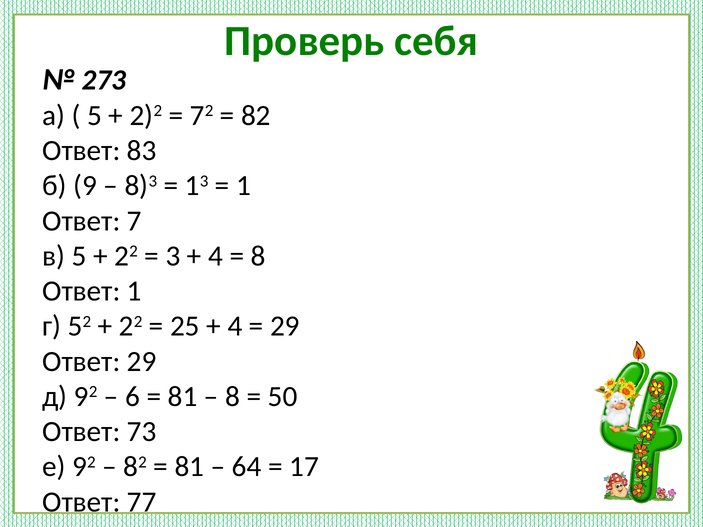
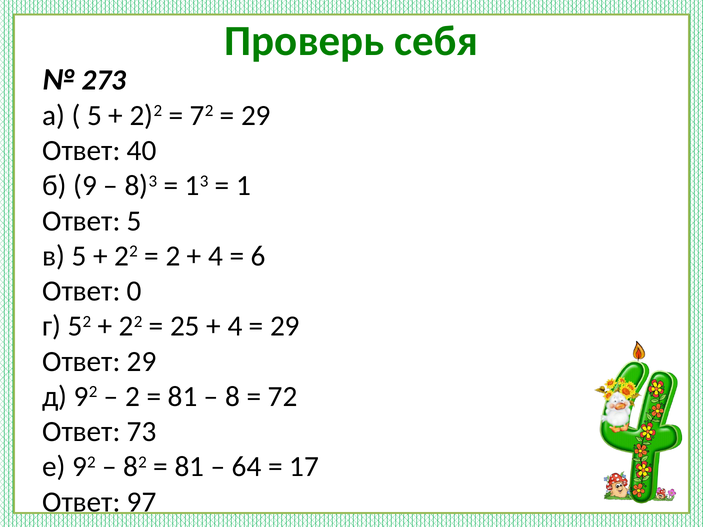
82: 82 -> 29 (256, 116)
83: 83 -> 40 (142, 151)
Ответ 7: 7 -> 5 (134, 221)
3: 3 -> 2 (173, 256)
8: 8 -> 6 (258, 256)
Ответ 1: 1 -> 0 (134, 291)
6: 6 -> 2 (133, 397)
50: 50 -> 72 (283, 397)
77: 77 -> 97 (142, 502)
